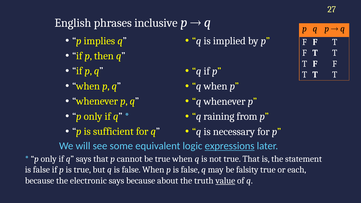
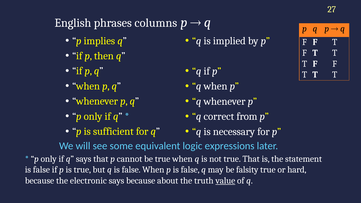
inclusive: inclusive -> columns (156, 23)
raining: raining -> correct (219, 117)
expressions underline: present -> none (230, 146)
each: each -> hard (297, 170)
